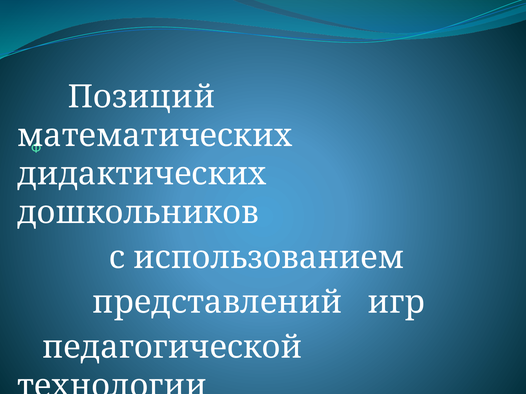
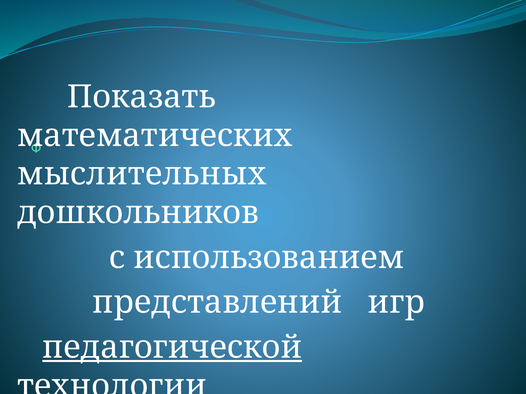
Позиций: Позиций -> Показать (142, 97)
дидактических: дидактических -> мыслительных (142, 174)
педагогической underline: none -> present (172, 348)
